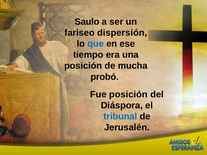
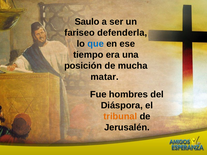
dispersión: dispersión -> defenderla (122, 33)
probó: probó -> matar (105, 77)
Fue posición: posición -> hombres (128, 95)
tribunal colour: blue -> orange (120, 117)
